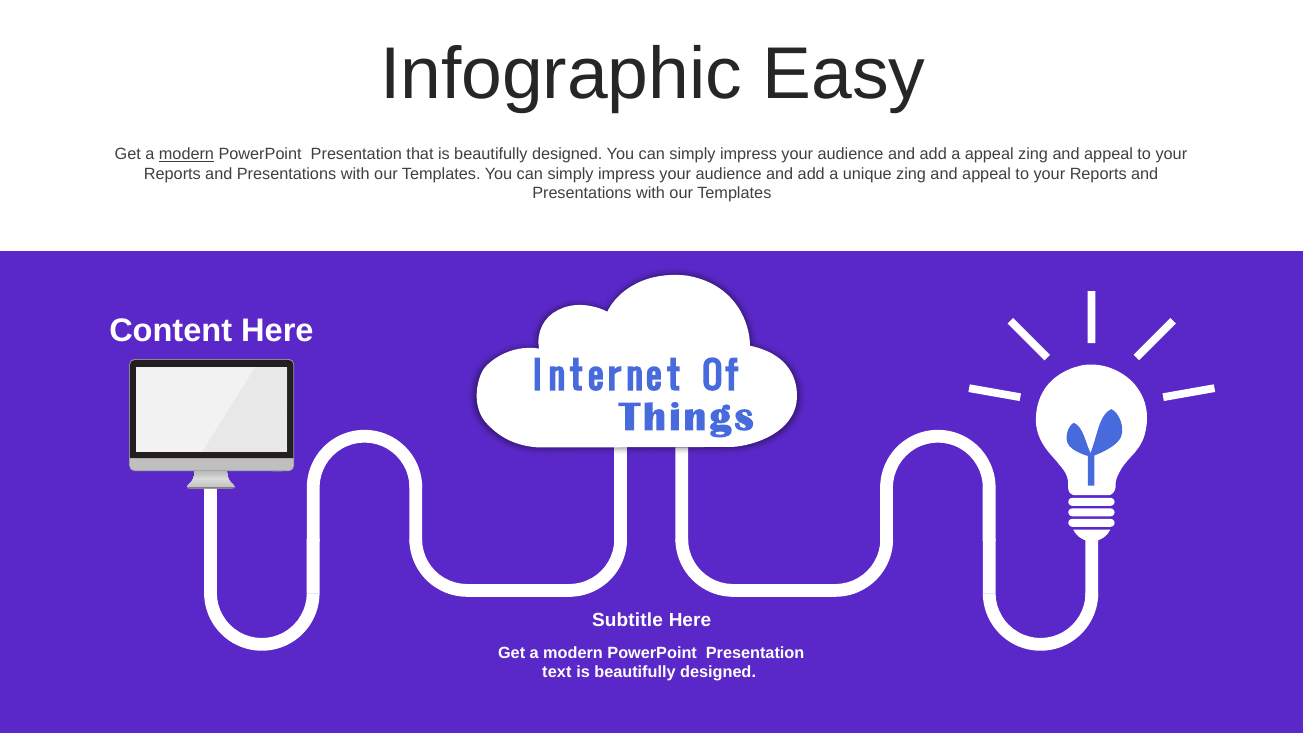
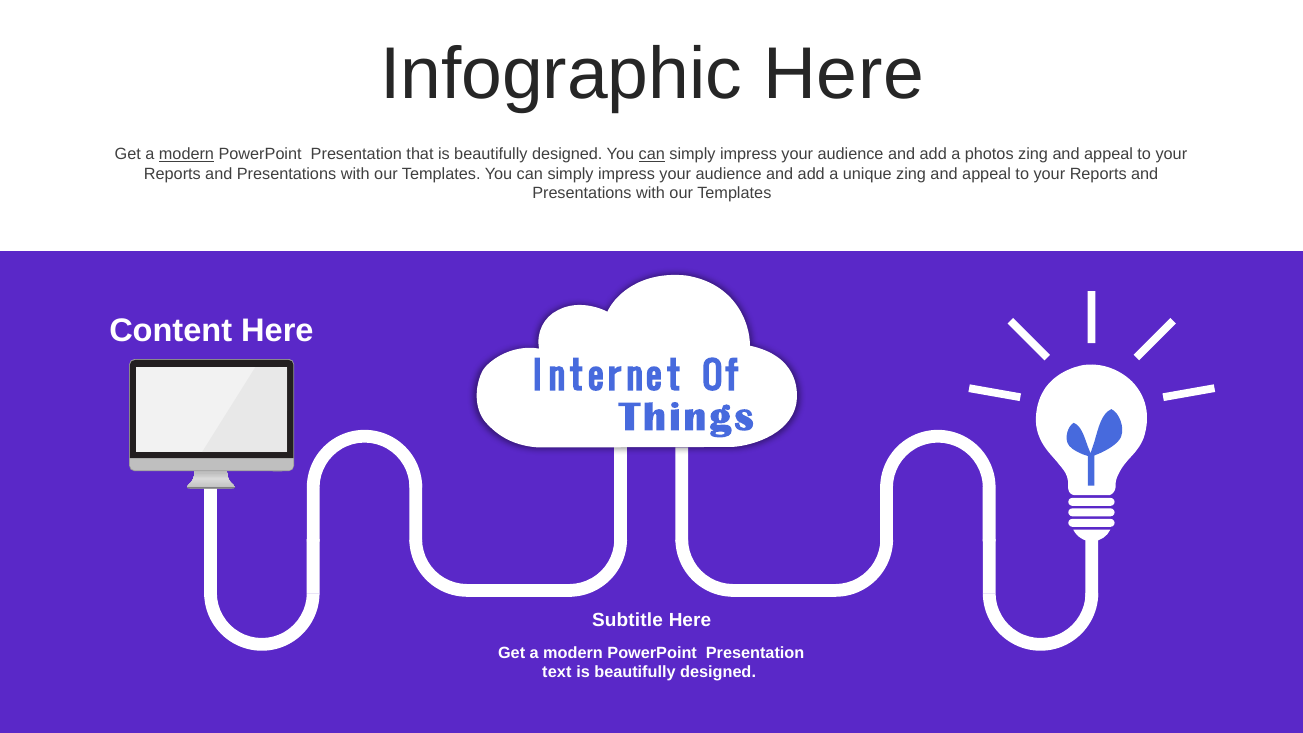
Infographic Easy: Easy -> Here (844, 75)
can underline: none -> present (652, 154)
a appeal: appeal -> photos (989, 154)
